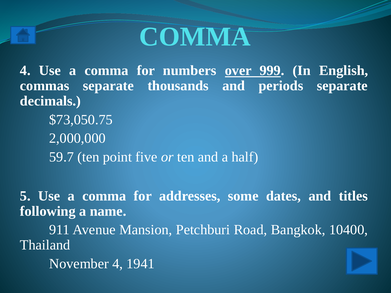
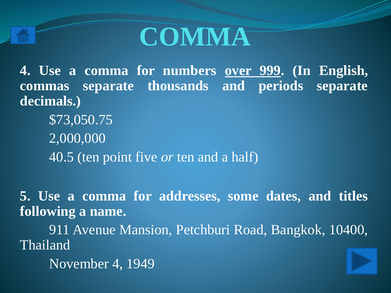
59.7: 59.7 -> 40.5 (62, 157)
1941: 1941 -> 1949 (141, 264)
